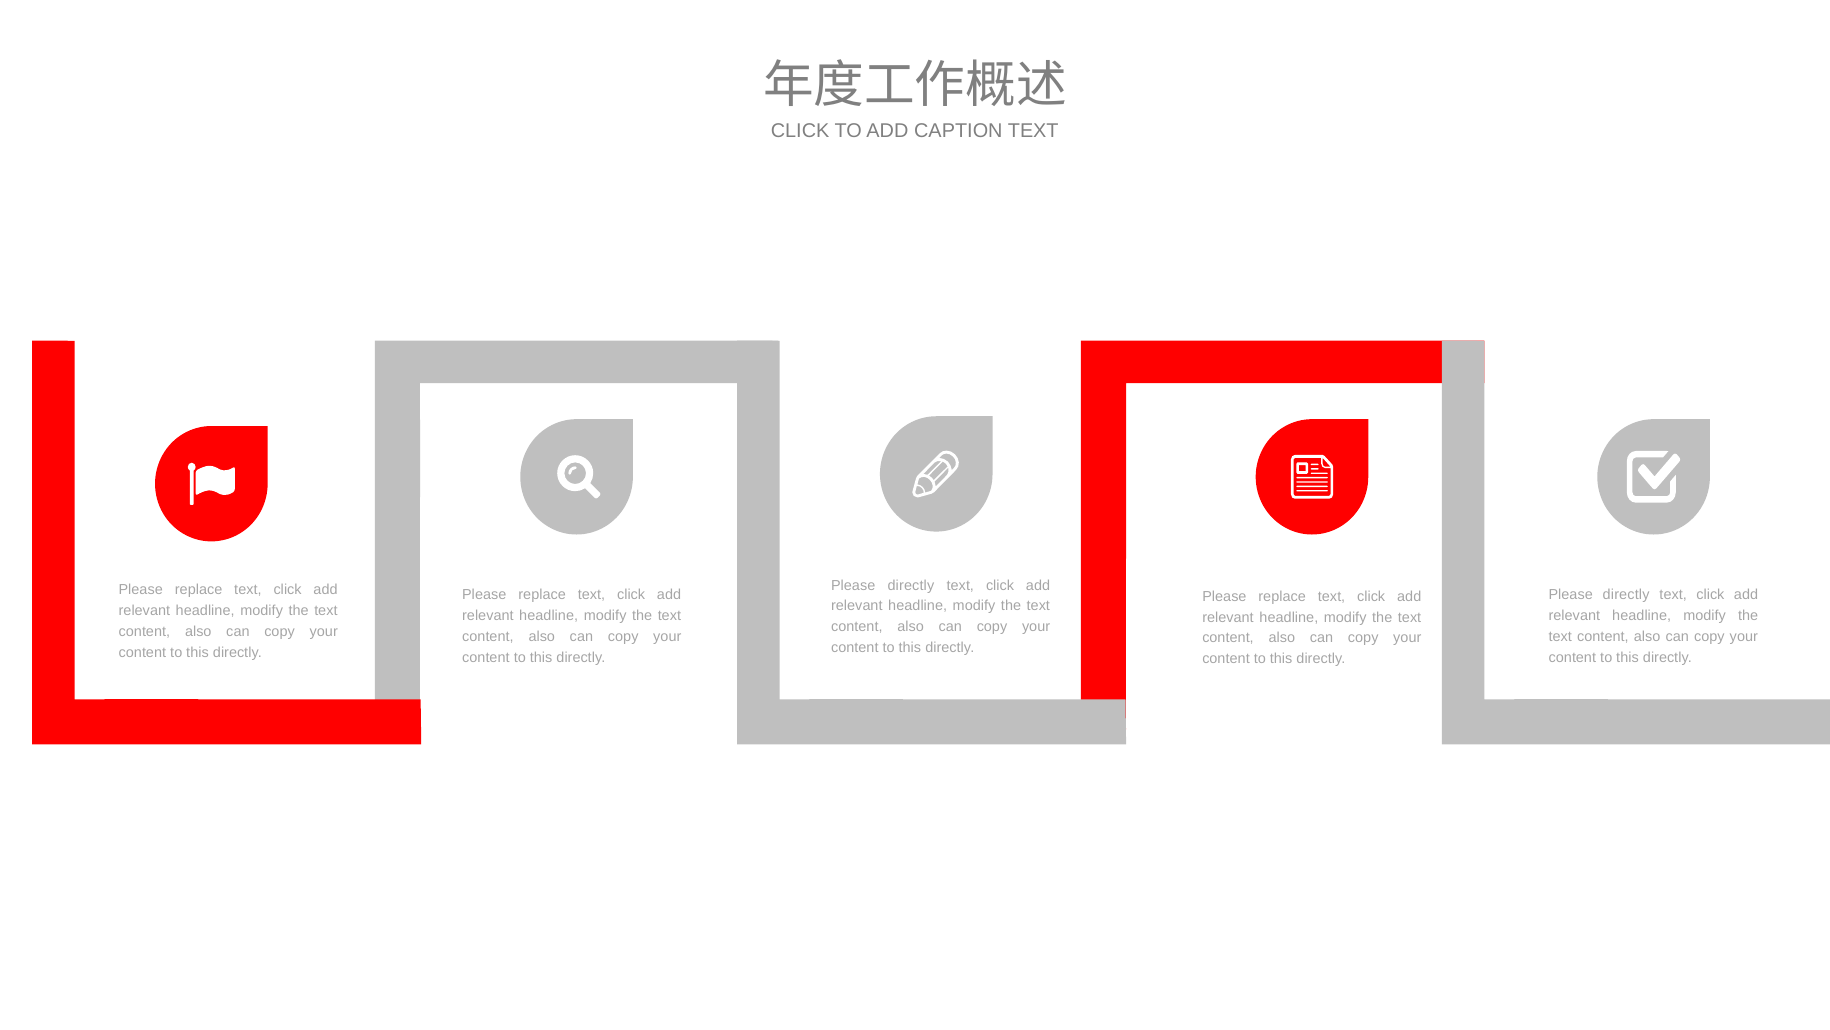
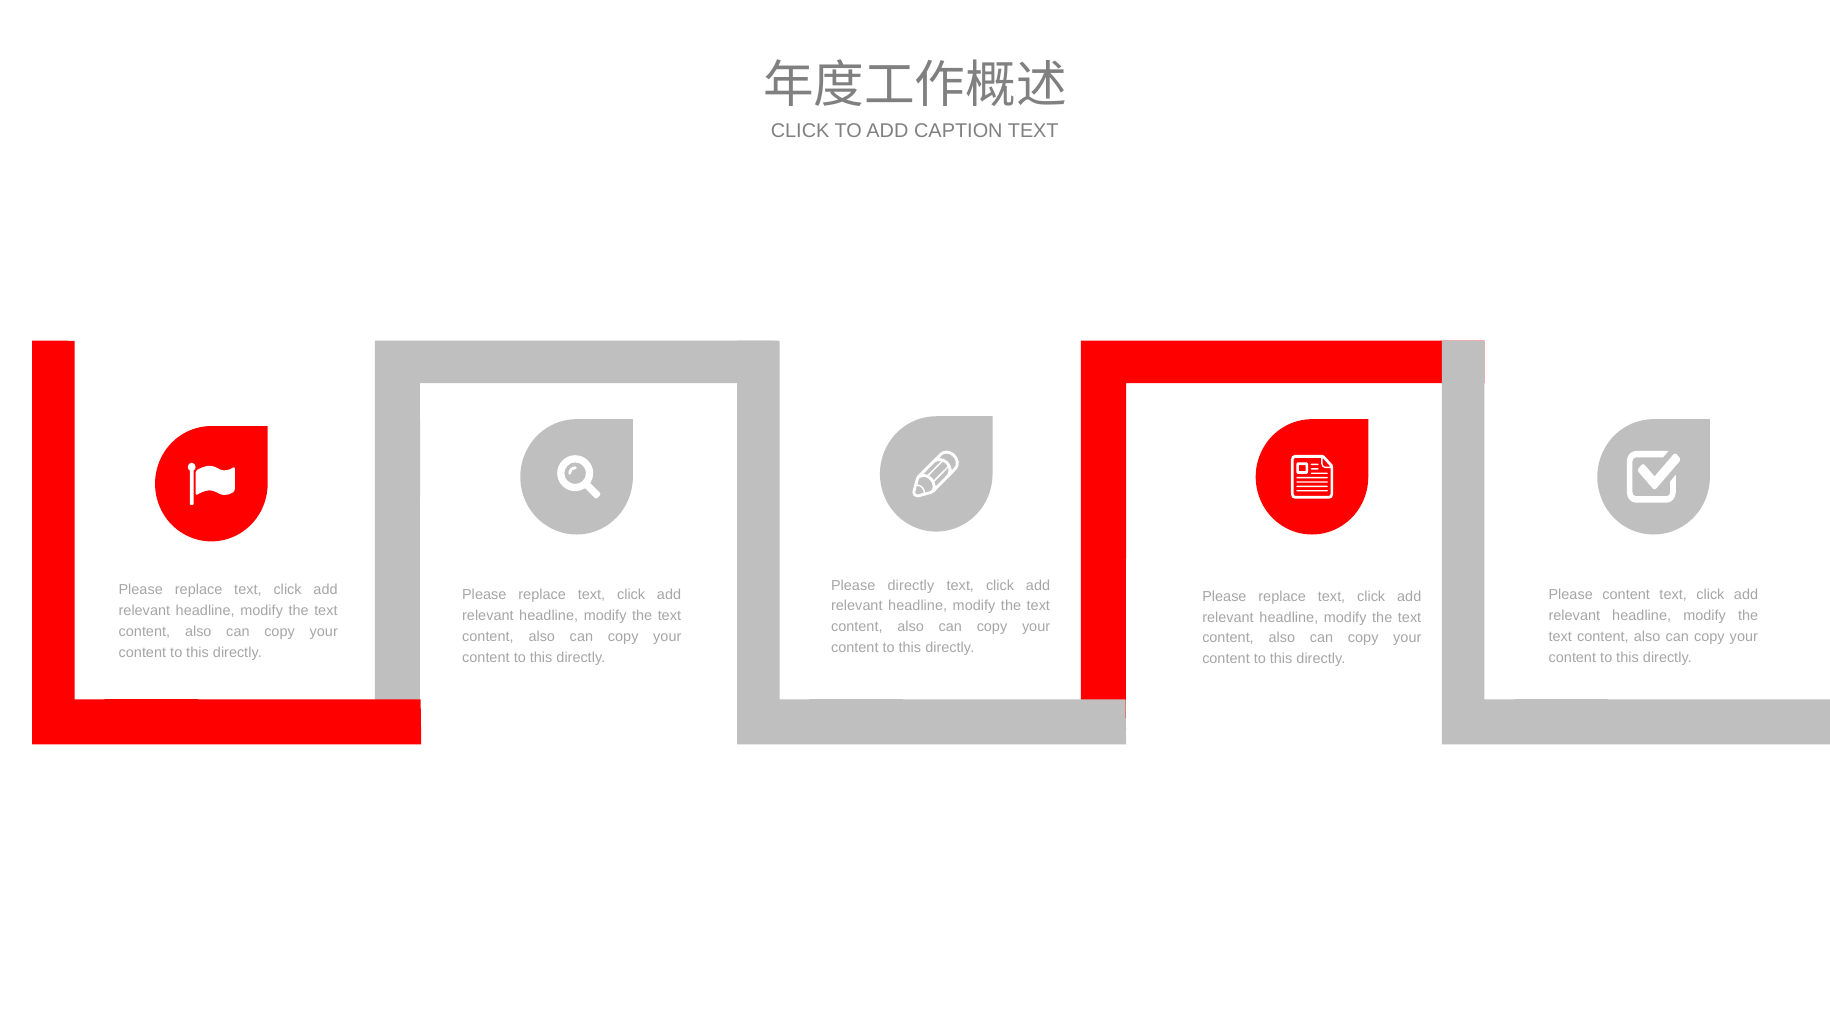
directly: directly -> content (1626, 595)
